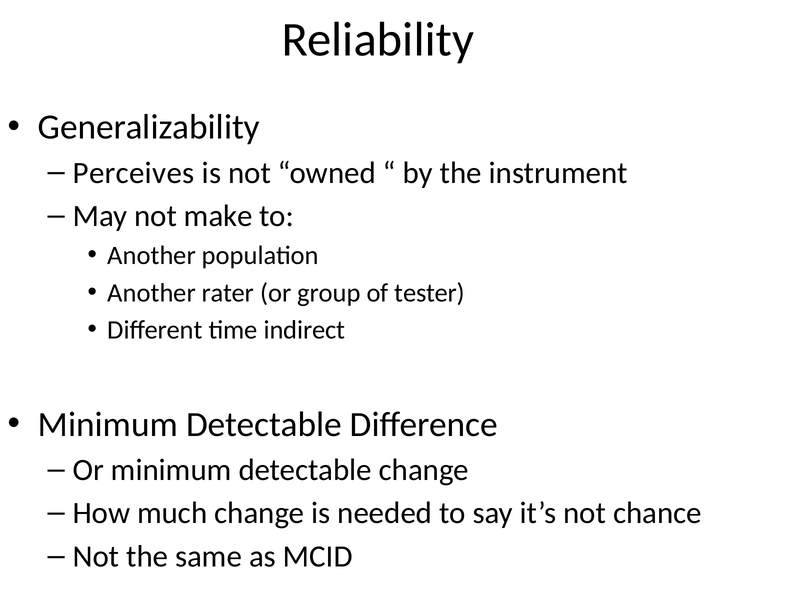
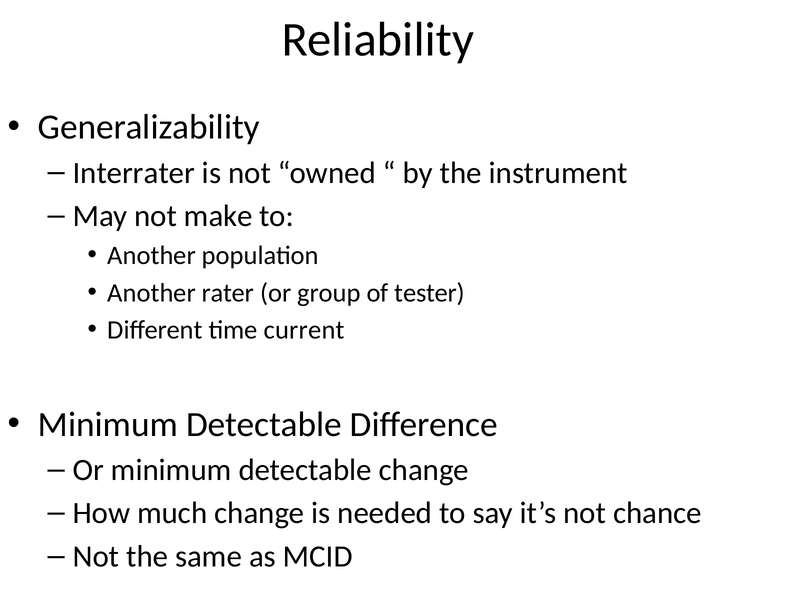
Perceives: Perceives -> Interrater (134, 173)
indirect: indirect -> current (304, 330)
